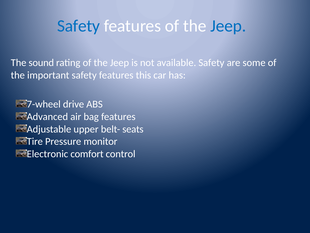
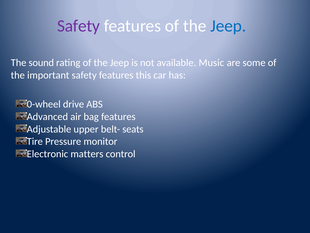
Safety colour: blue -> purple (79, 26)
available Safety: Safety -> Music (211, 63)
7-wheel: 7-wheel -> 0-wheel (44, 104)
comfort: comfort -> matters (87, 154)
